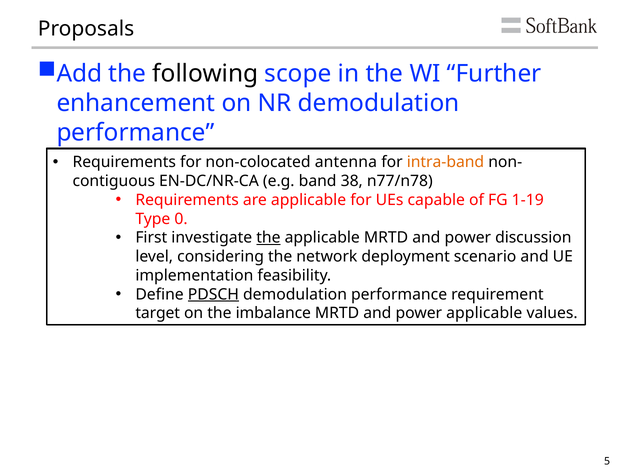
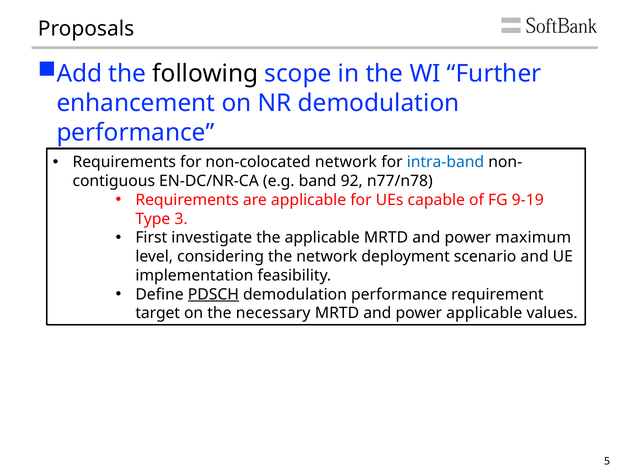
non-colocated antenna: antenna -> network (346, 162)
intra-band colour: orange -> blue (445, 162)
38: 38 -> 92 (352, 181)
1-19: 1-19 -> 9-19 (528, 200)
0: 0 -> 3 (181, 219)
the underline: present -> none (268, 238)
discussion: discussion -> maximum (533, 238)
imbalance: imbalance -> necessary (273, 313)
